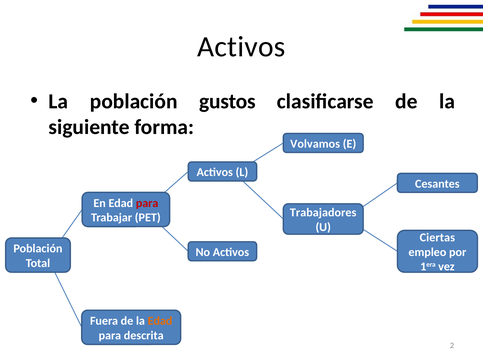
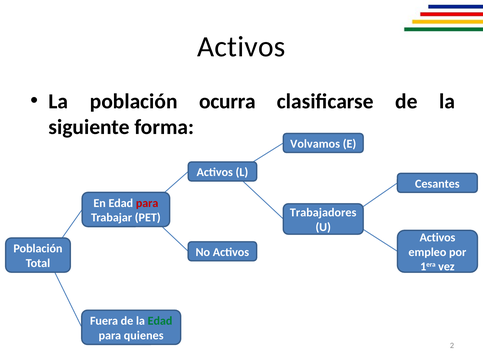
gustos: gustos -> ocurra (227, 101)
Ciertas: Ciertas -> Activos (437, 238)
Edad colour: orange -> green (160, 321)
descrita: descrita -> quienes (144, 336)
